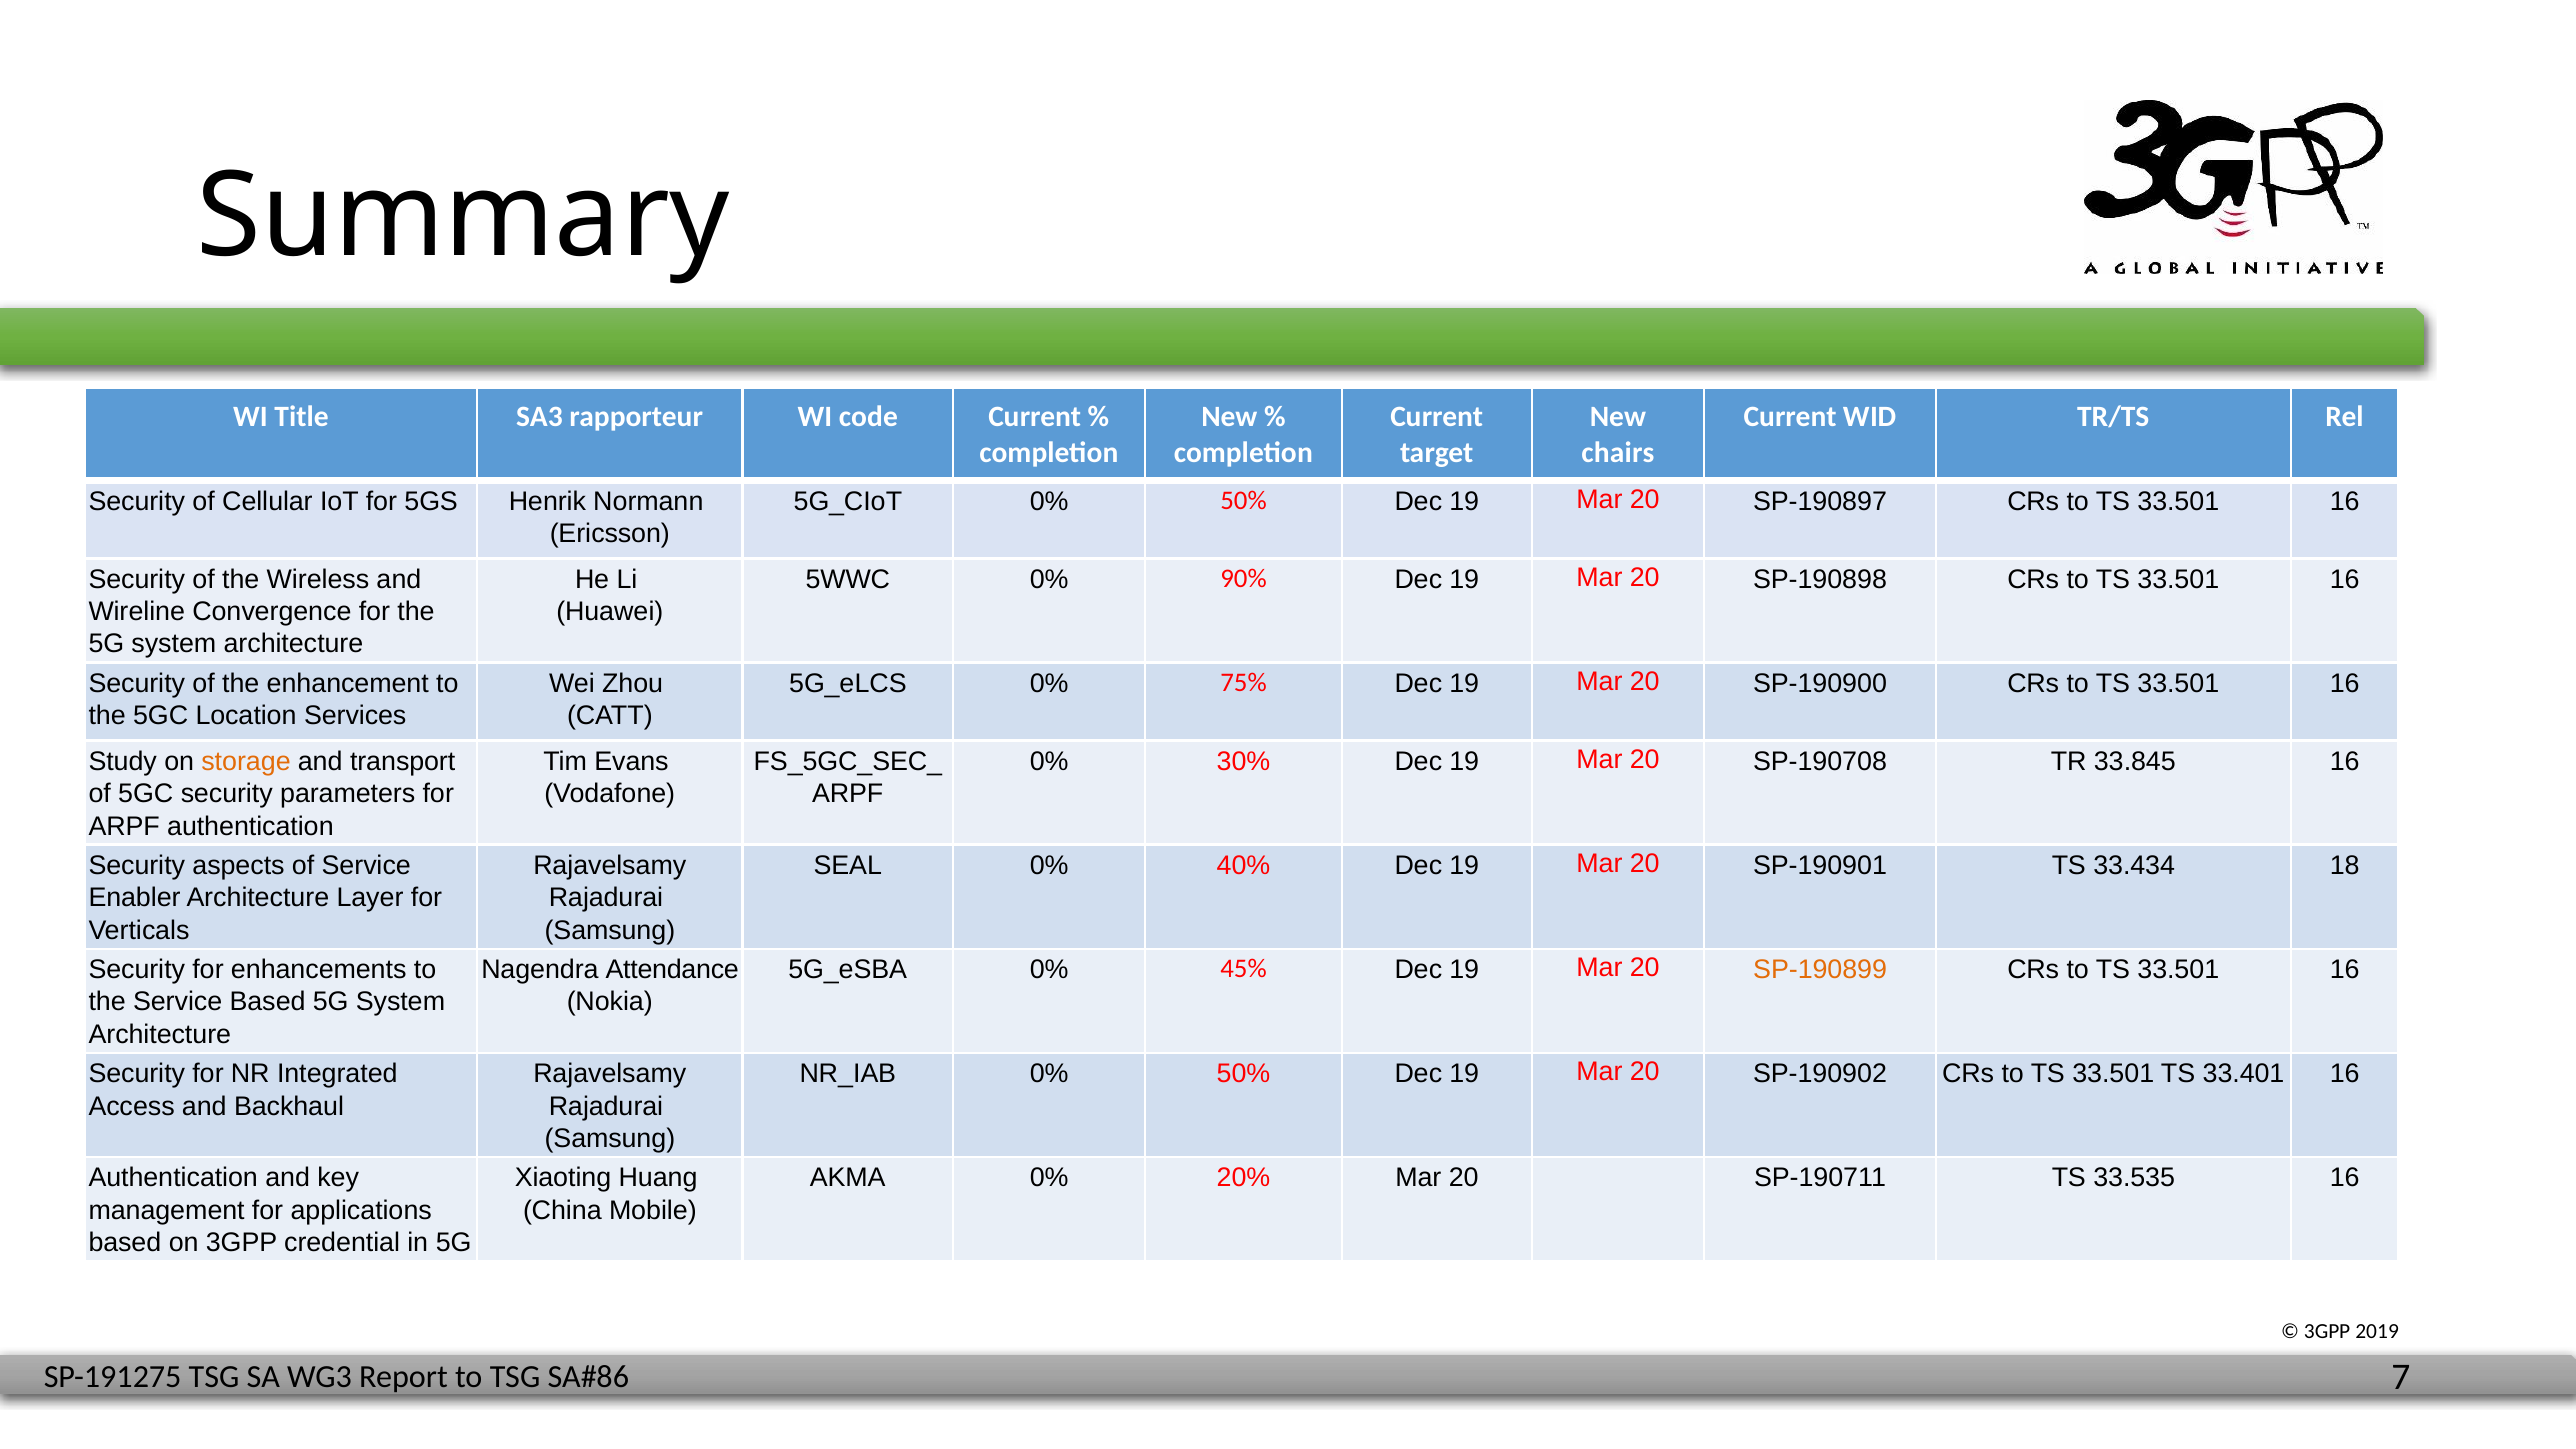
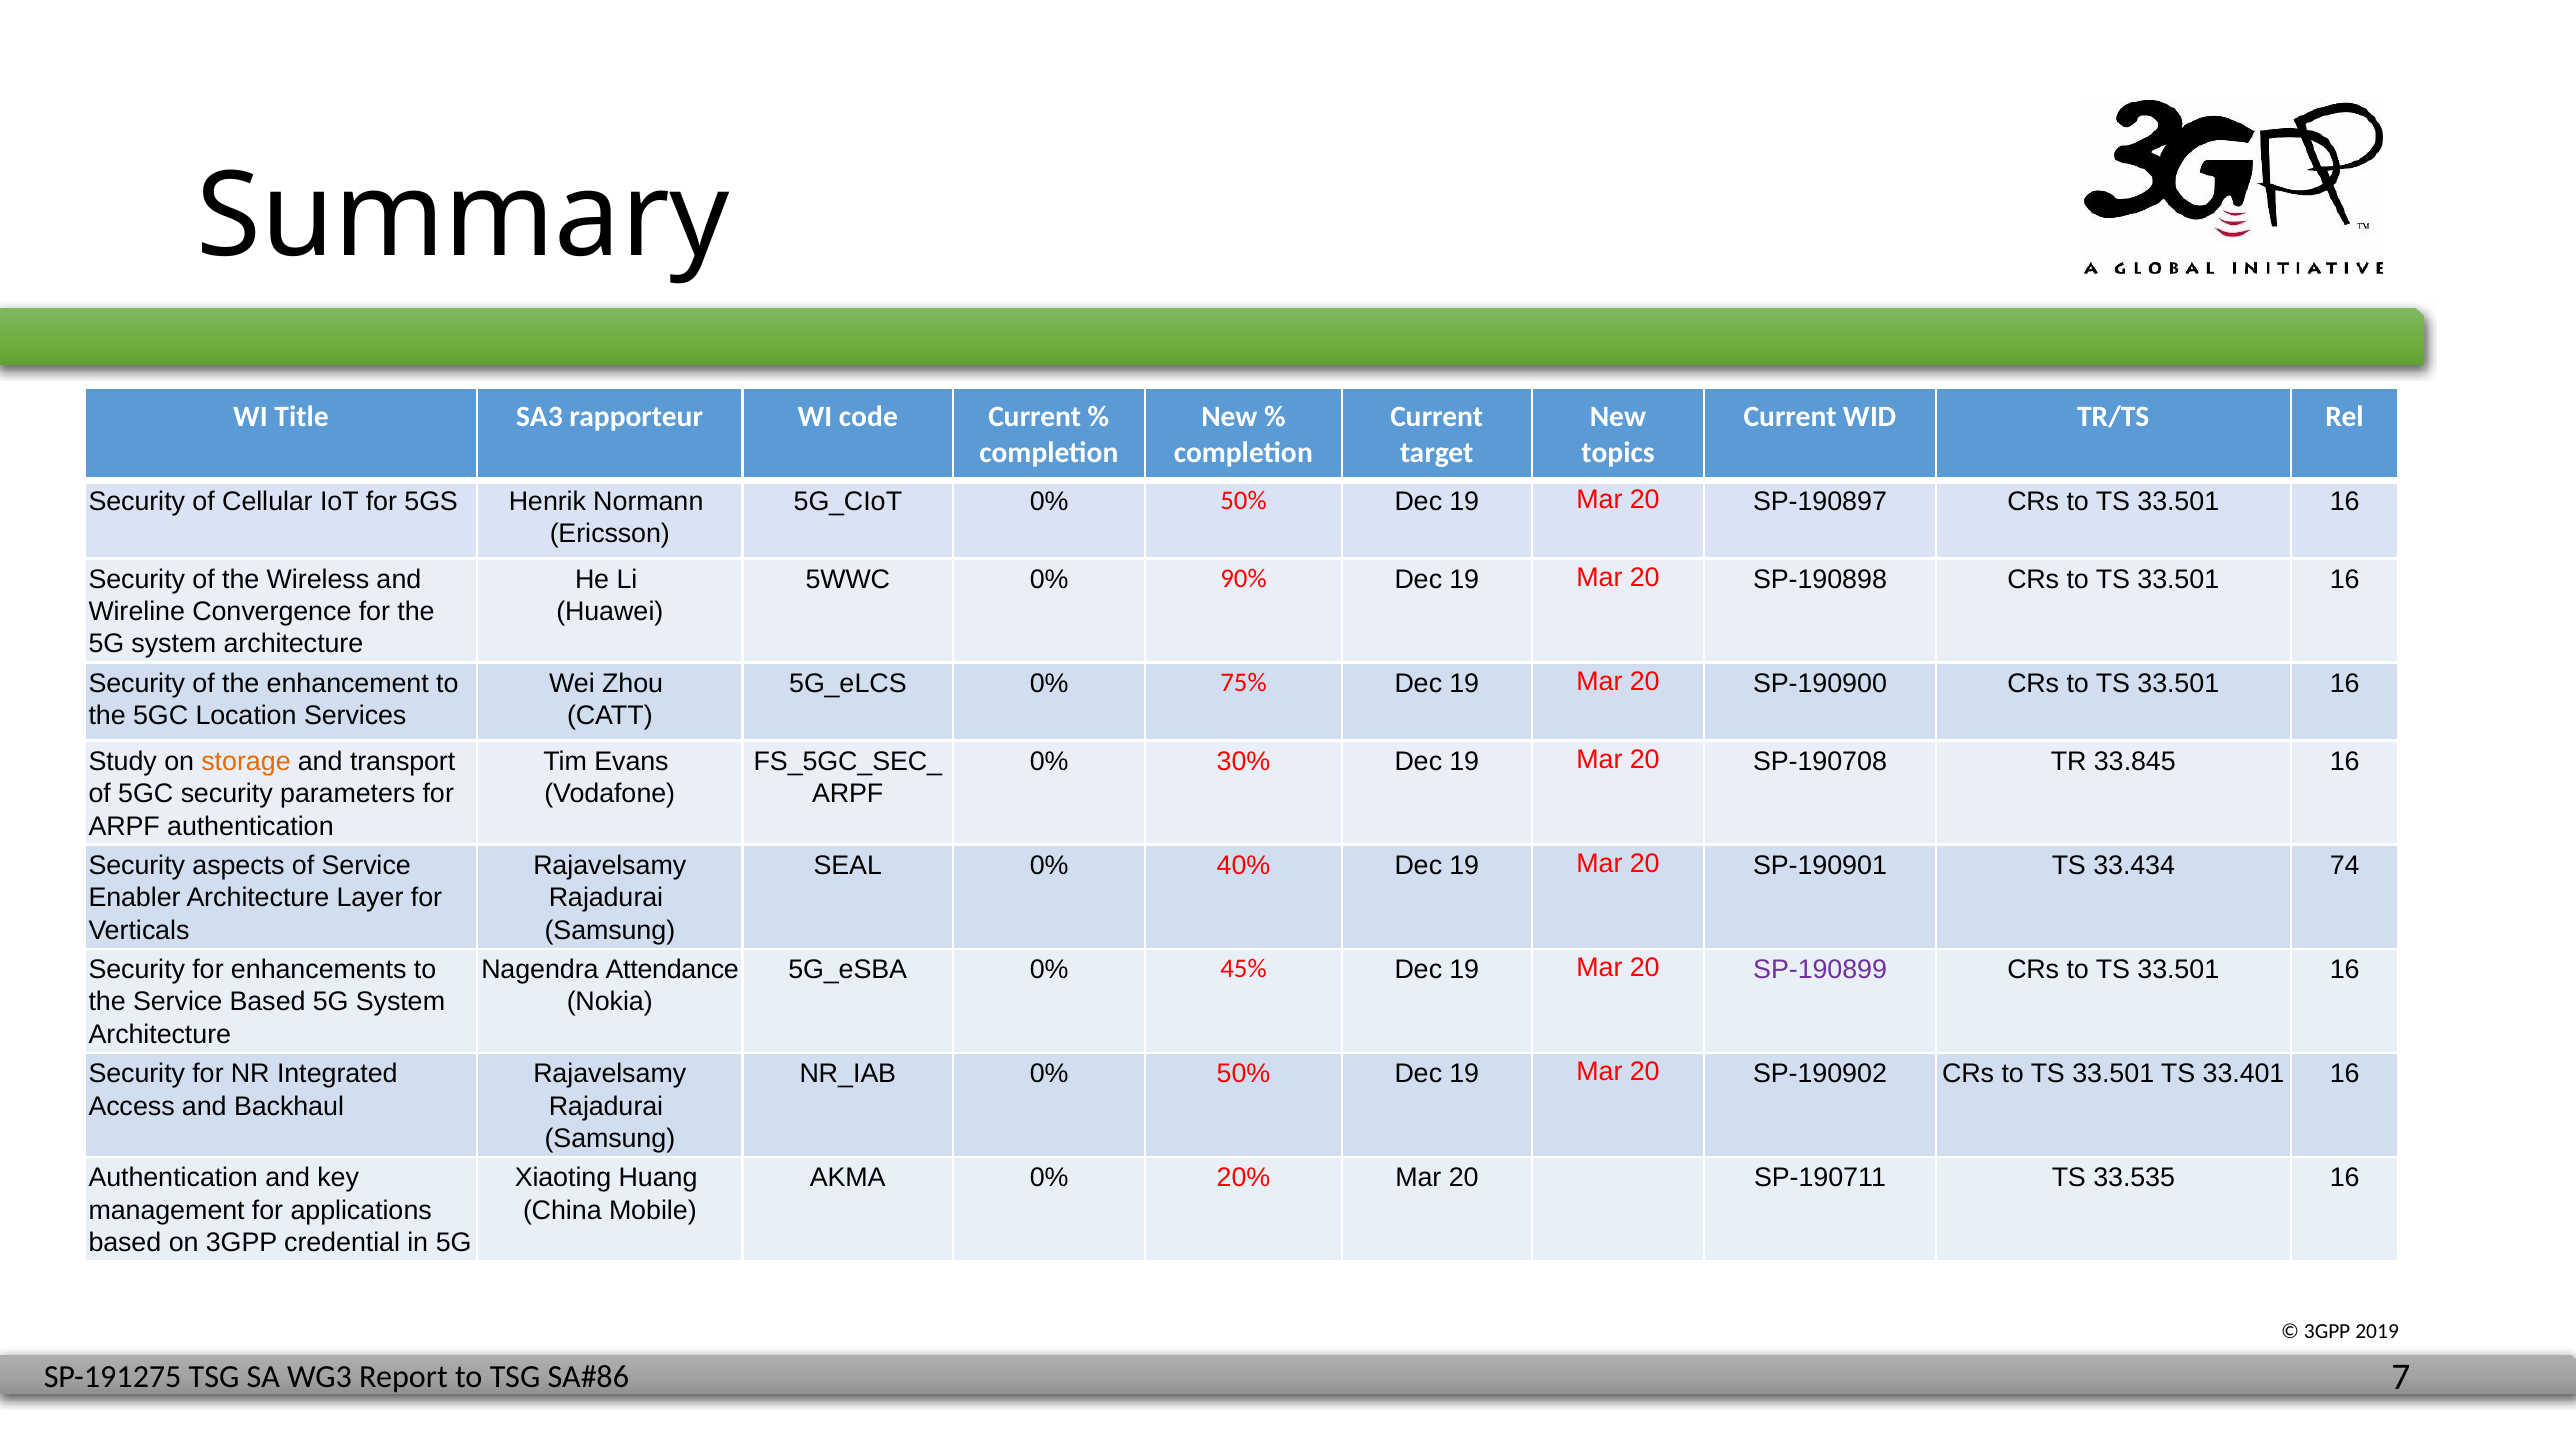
chairs: chairs -> topics (1618, 453)
18: 18 -> 74 (2345, 866)
SP-190899 colour: orange -> purple (1820, 970)
